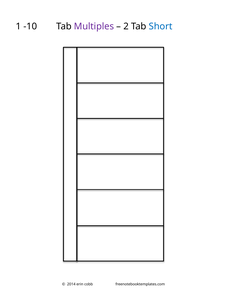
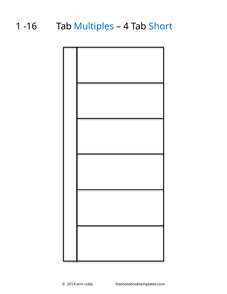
-10: -10 -> -16 (30, 26)
Multiples colour: purple -> blue (94, 26)
2: 2 -> 4 (126, 26)
